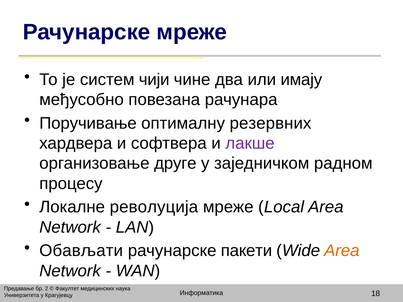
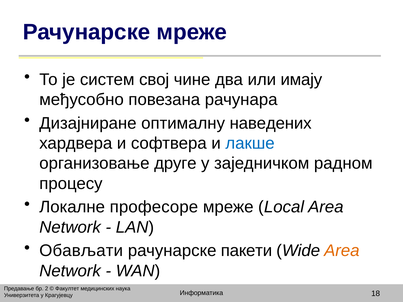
чији: чији -> свој (154, 80)
Поручивање: Поручивање -> Дизајниране (88, 123)
резервних: резервних -> наведених (271, 123)
лакше colour: purple -> blue (250, 143)
револуција: револуција -> професоре (154, 207)
